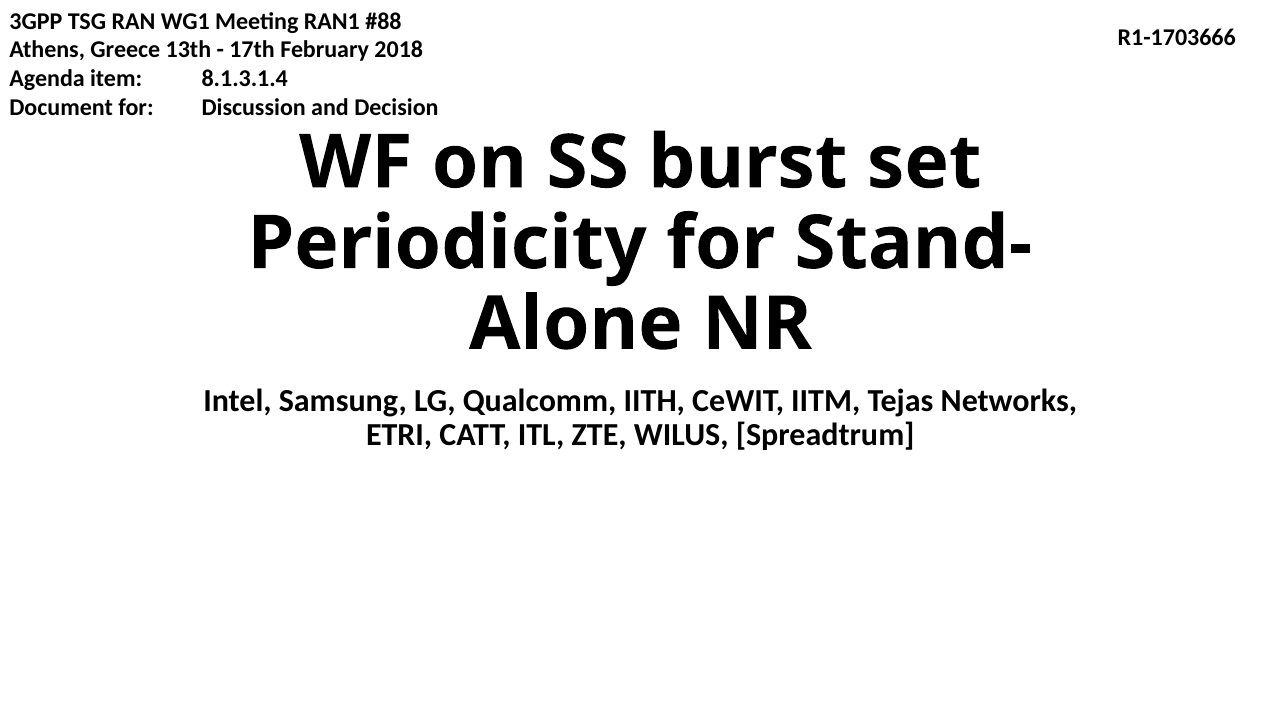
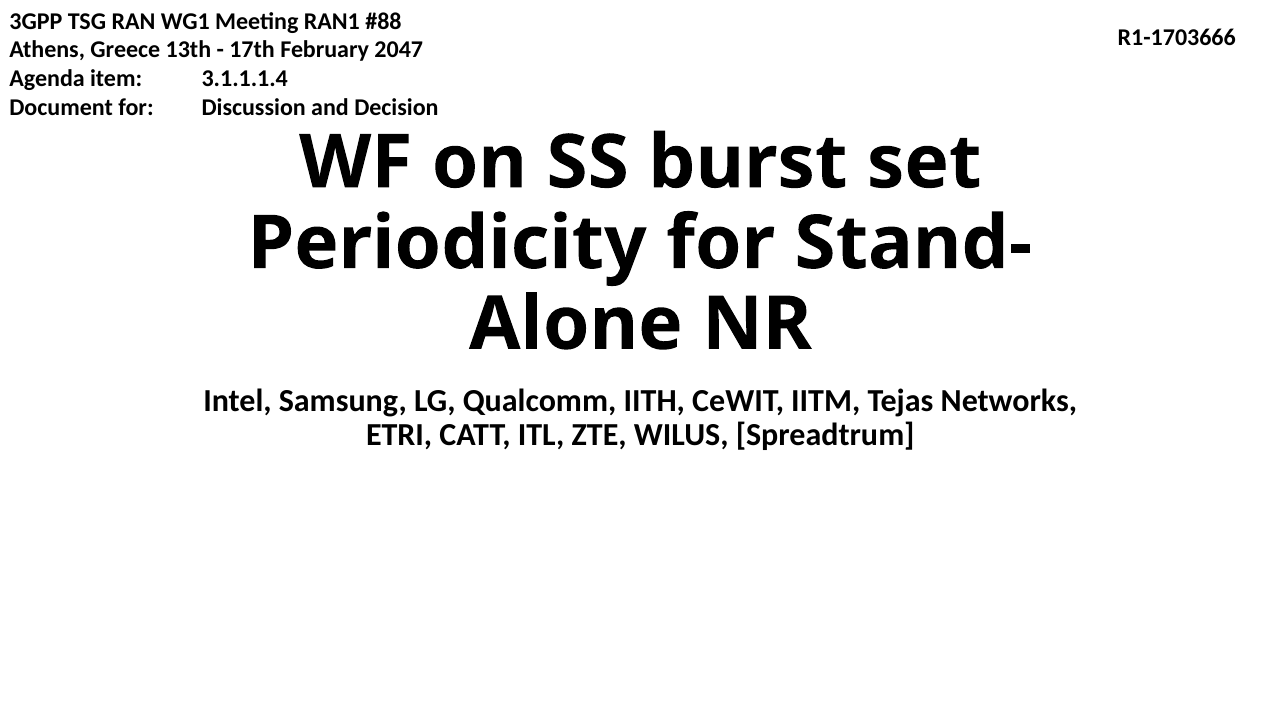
2018: 2018 -> 2047 (399, 50)
8.1.3.1.4: 8.1.3.1.4 -> 3.1.1.1.4 (245, 79)
